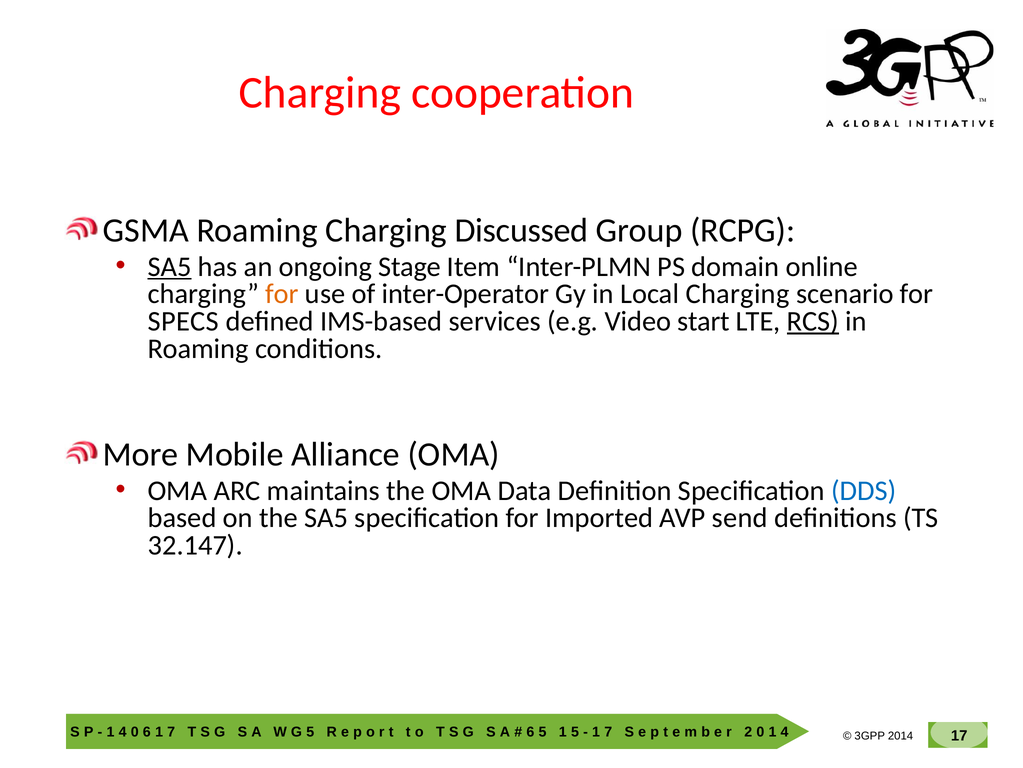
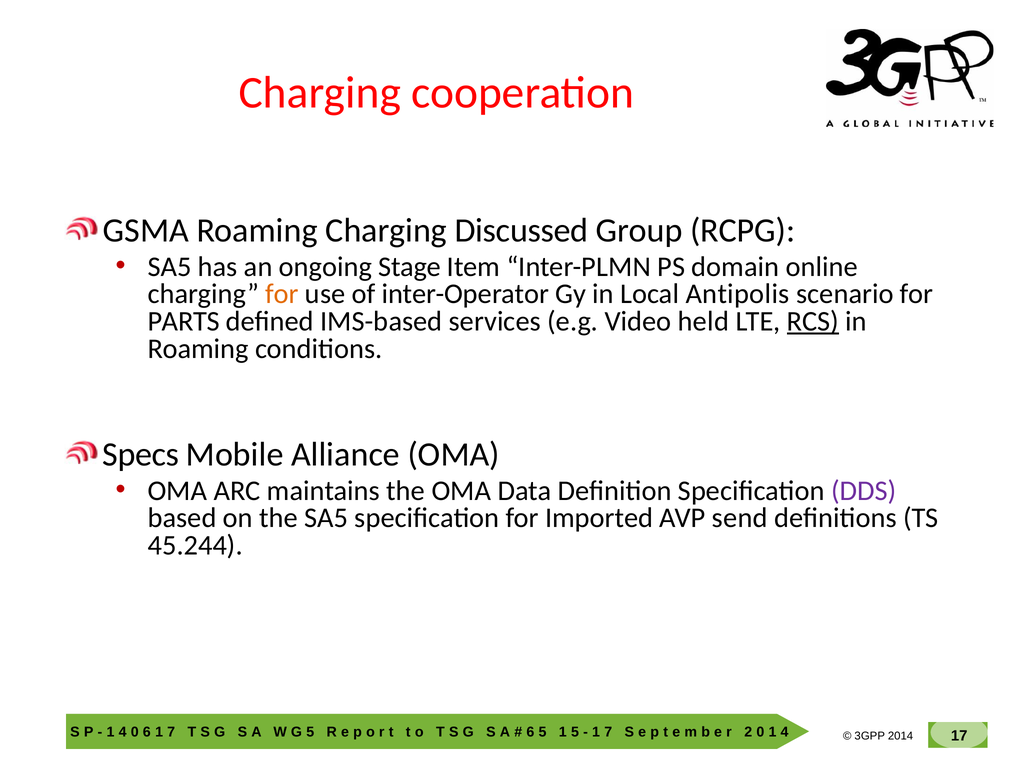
SA5 underline: present -> none (170, 266)
Local Charging: Charging -> Antipolis (738, 294)
SPECS: SPECS -> PARTS (184, 321)
start: start -> held (703, 321)
More: More -> Specs (141, 454)
DDS colour: blue -> purple (864, 490)
32.147: 32.147 -> 45.244 (195, 545)
